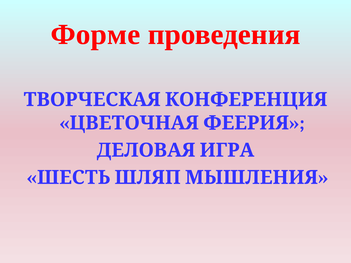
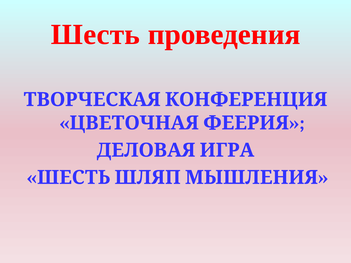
Форме: Форме -> Шесть (95, 35)
